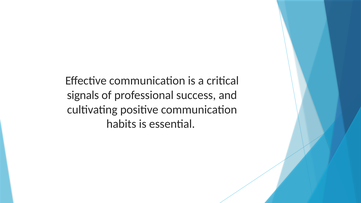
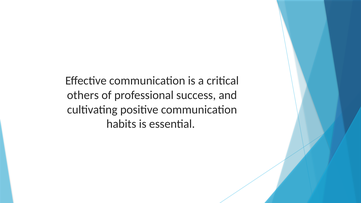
signals: signals -> others (83, 95)
